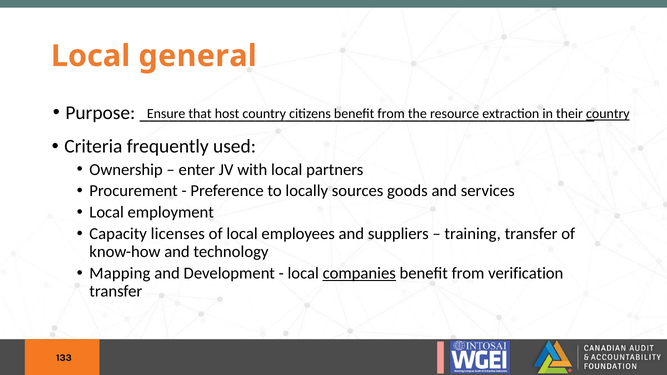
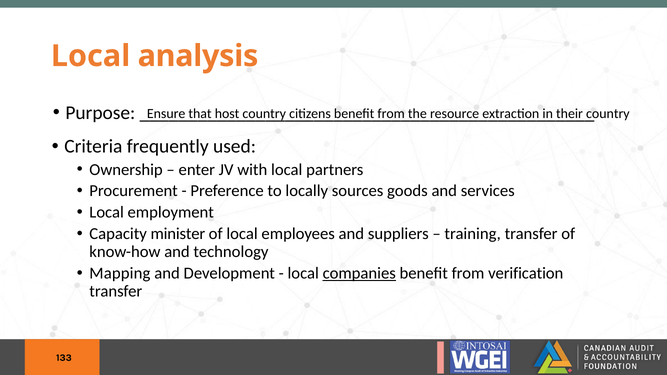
general: general -> analysis (198, 56)
country underline: present -> none (608, 114)
licenses: licenses -> minister (178, 234)
